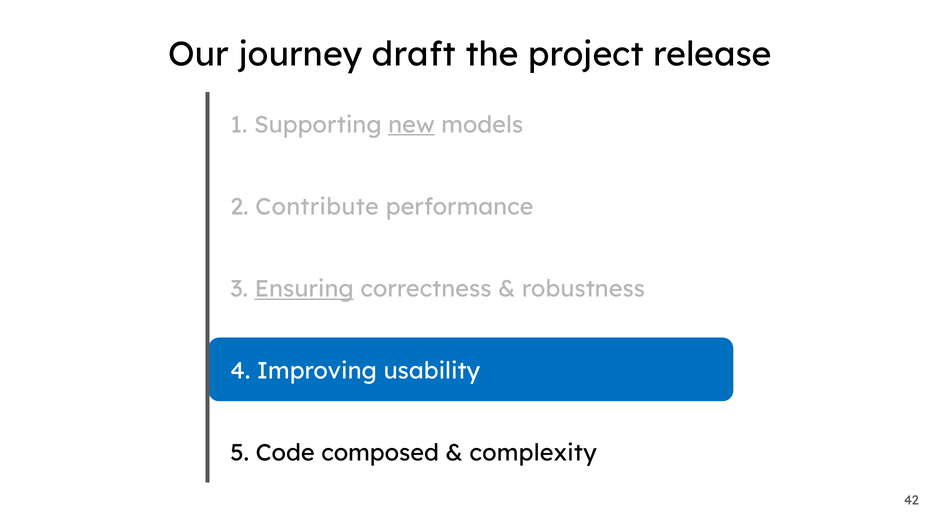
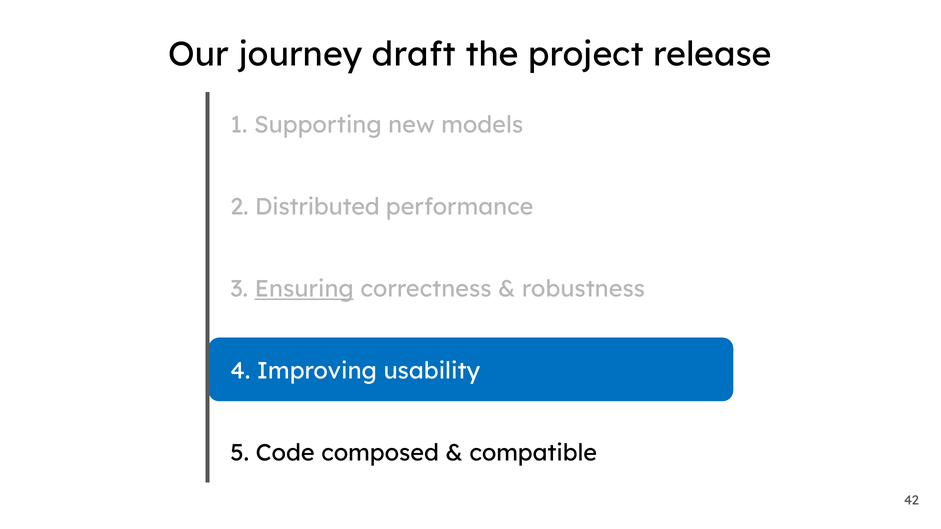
new underline: present -> none (411, 125)
Contribute: Contribute -> Distributed (317, 207)
complexity: complexity -> compatible (533, 453)
